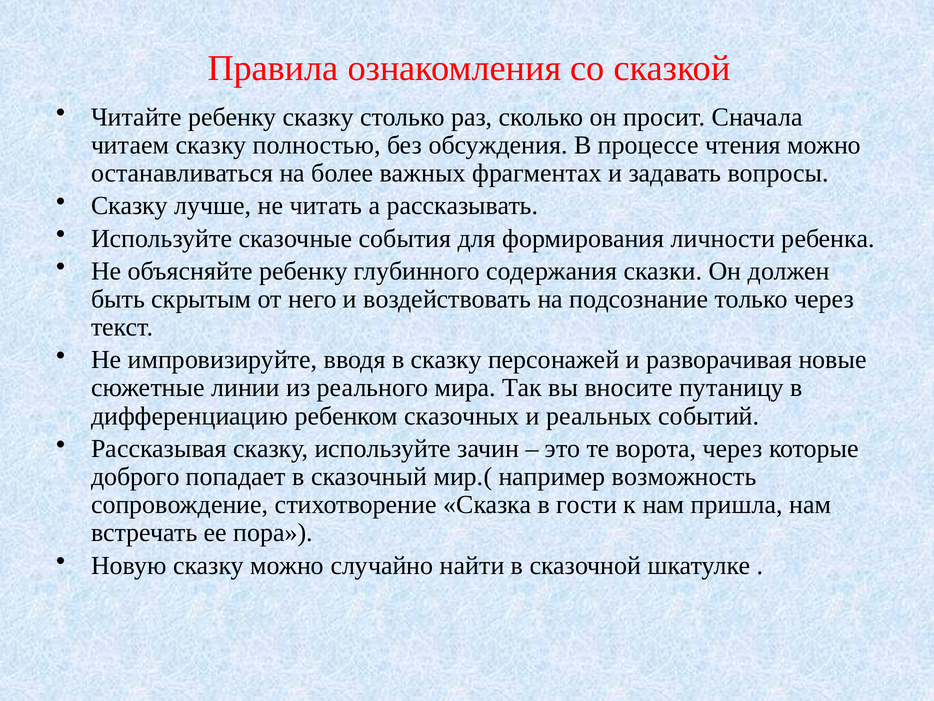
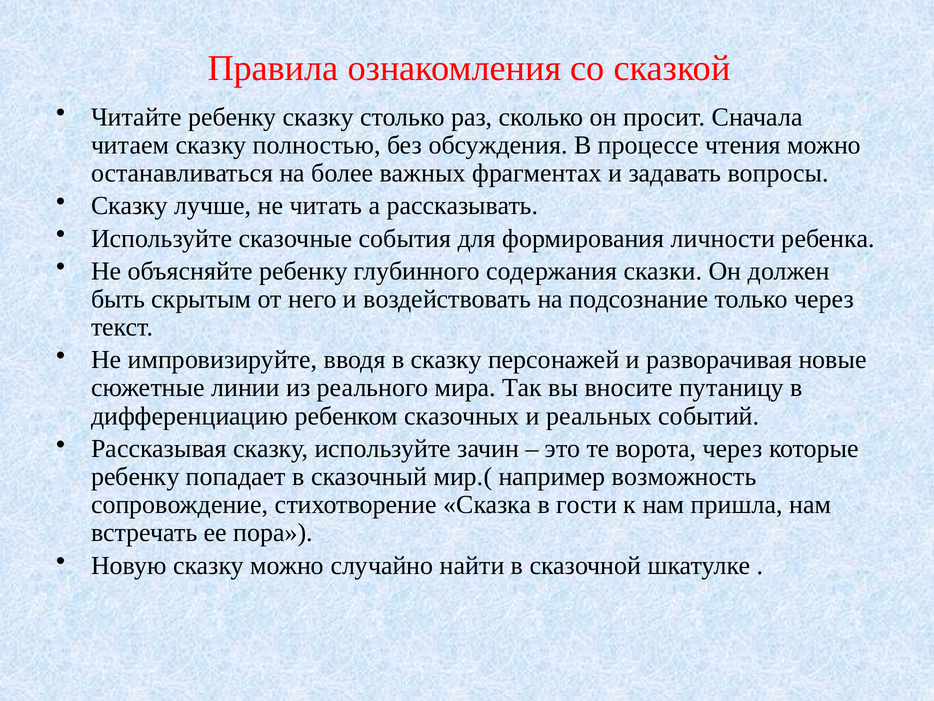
доброго: доброго -> ребенку (135, 476)
